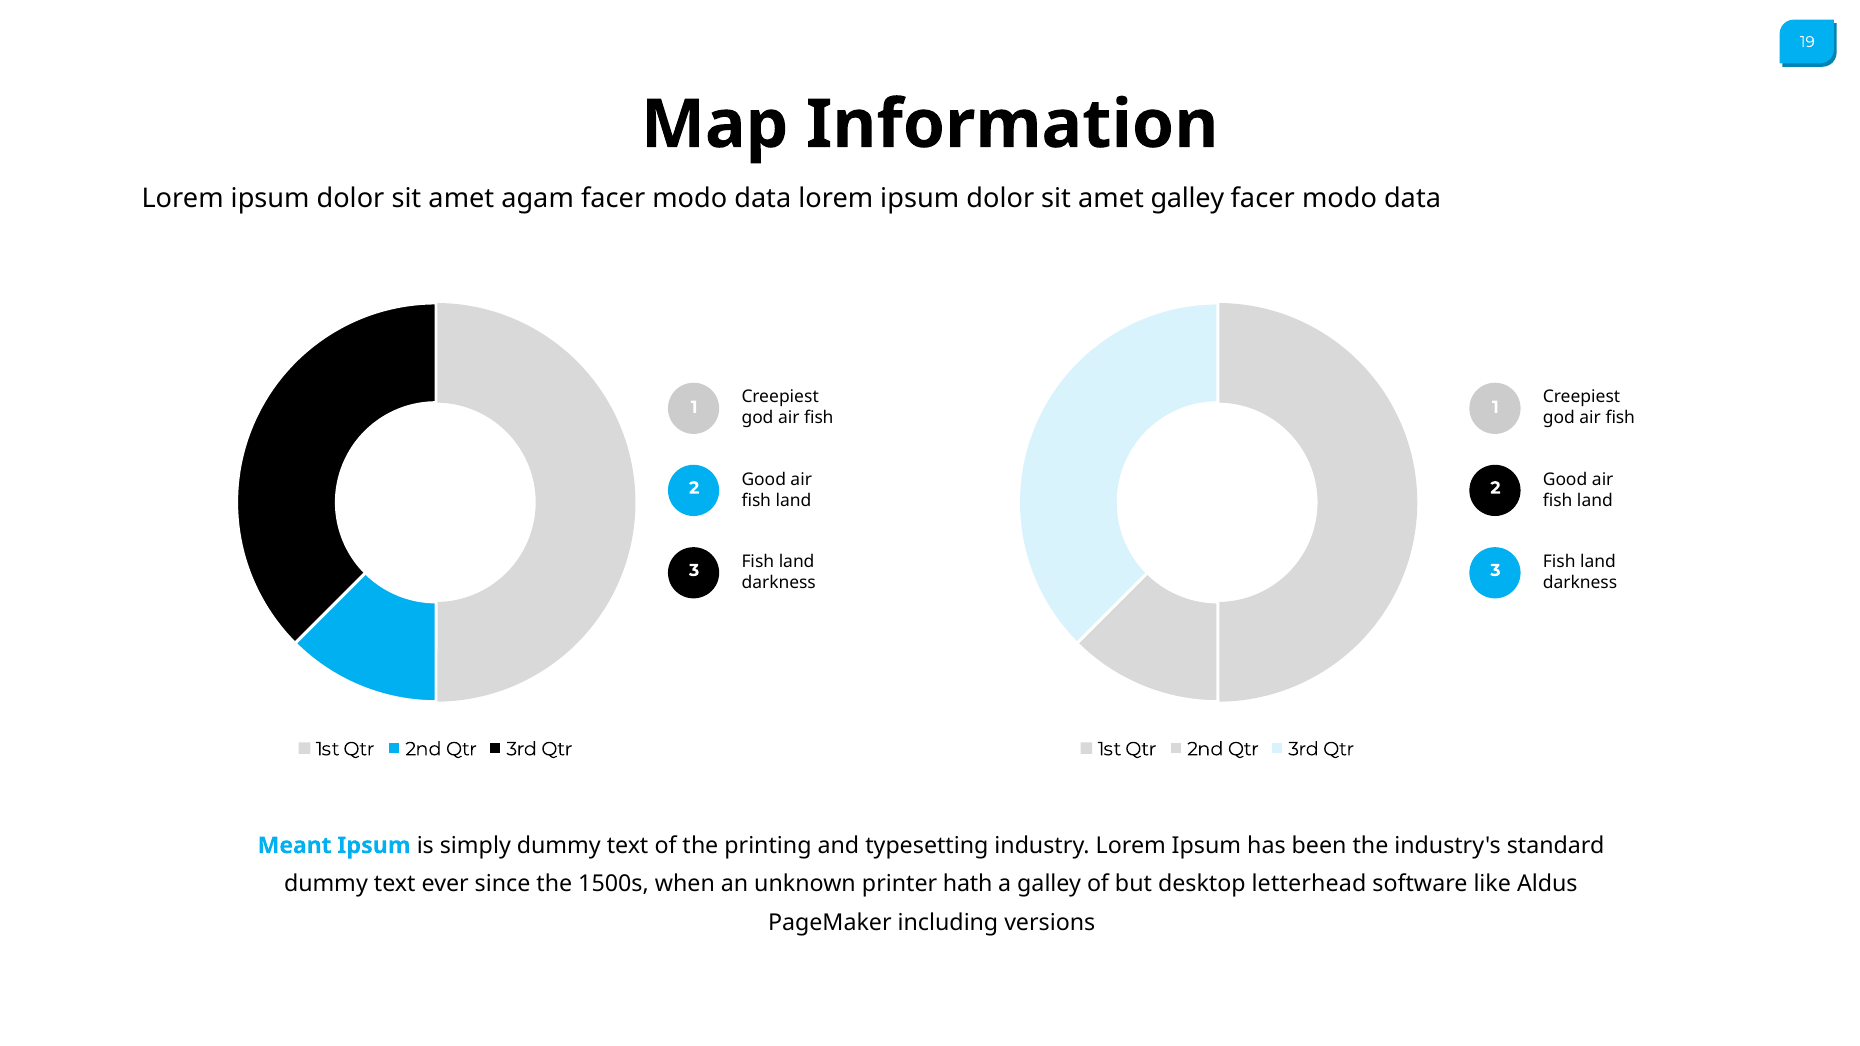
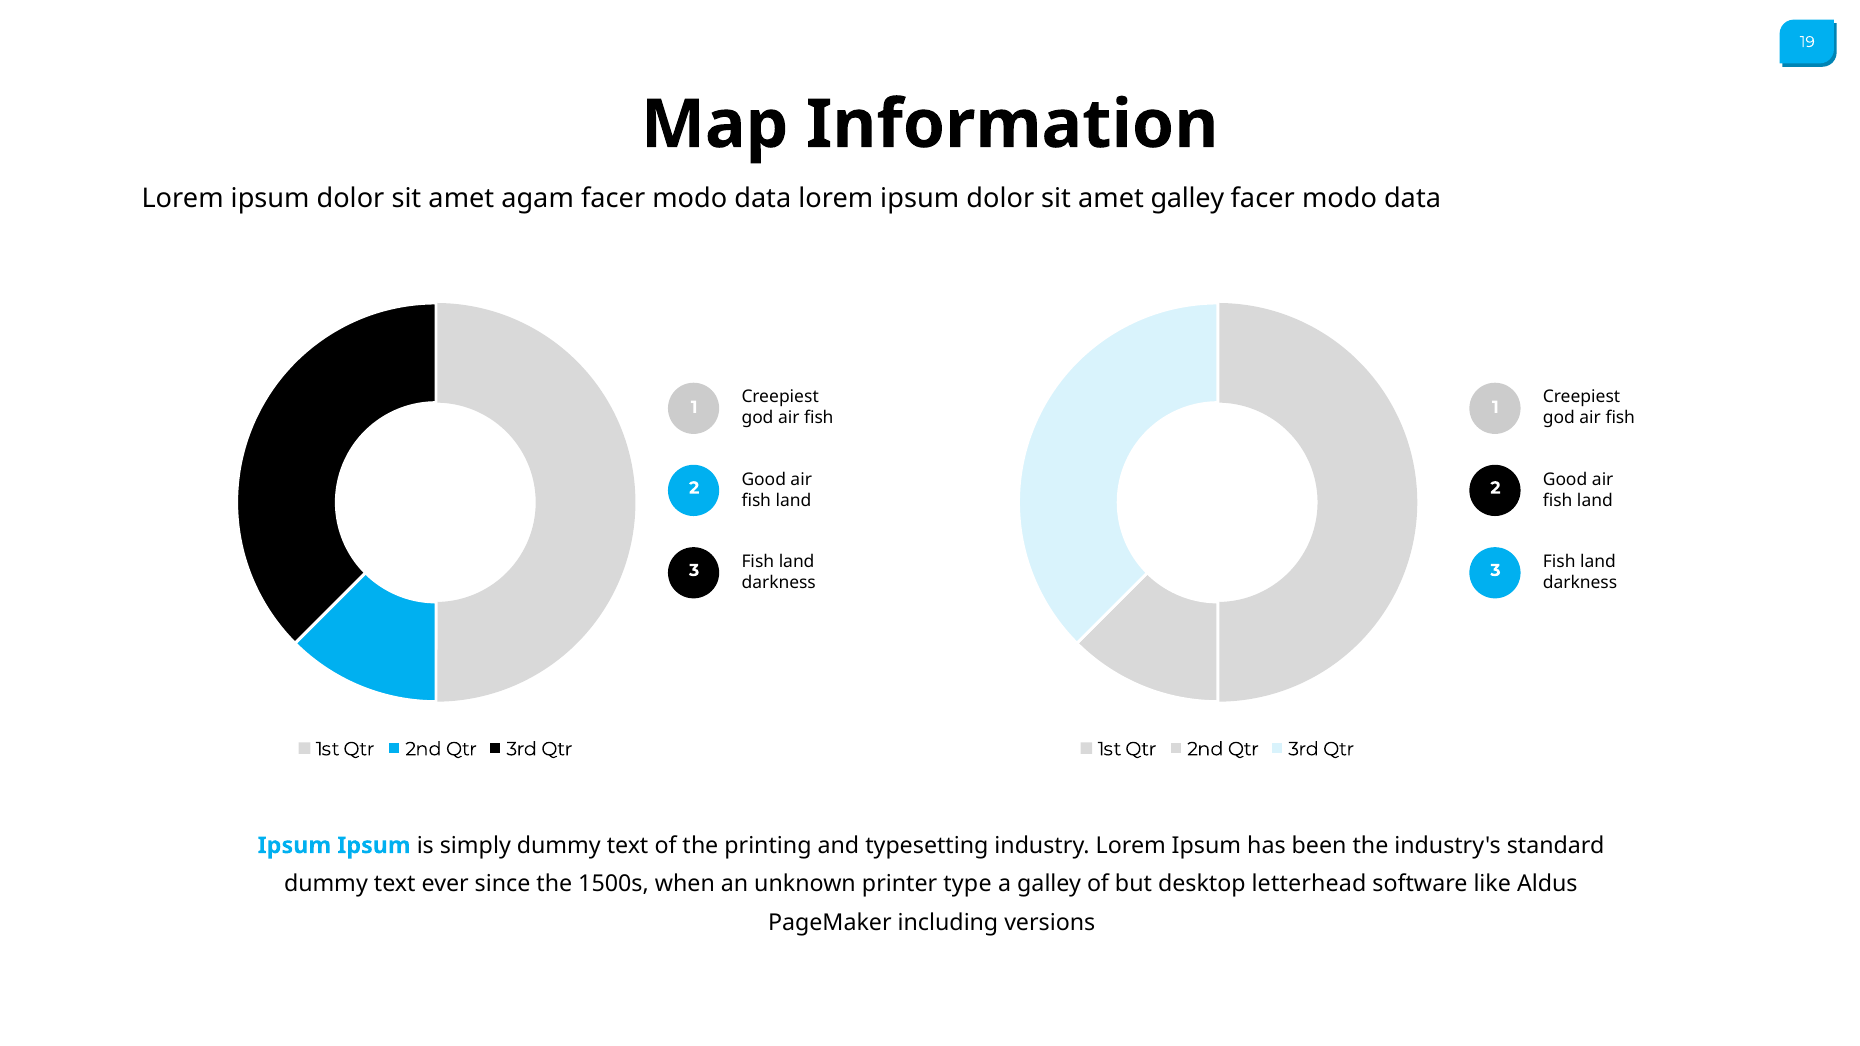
Meant: Meant -> Ipsum (294, 846)
hath: hath -> type (967, 884)
